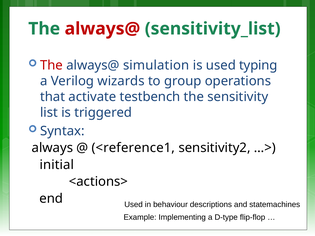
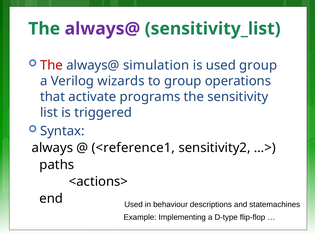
always@ colour: red -> purple (102, 29)
used typing: typing -> group (258, 65)
testbench: testbench -> programs (150, 97)
initial: initial -> paths (57, 165)
